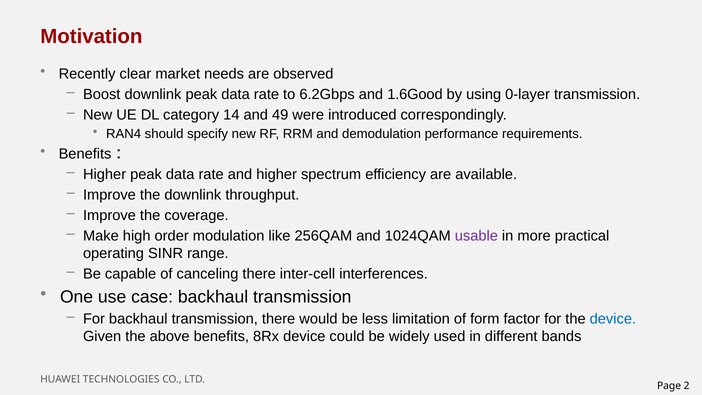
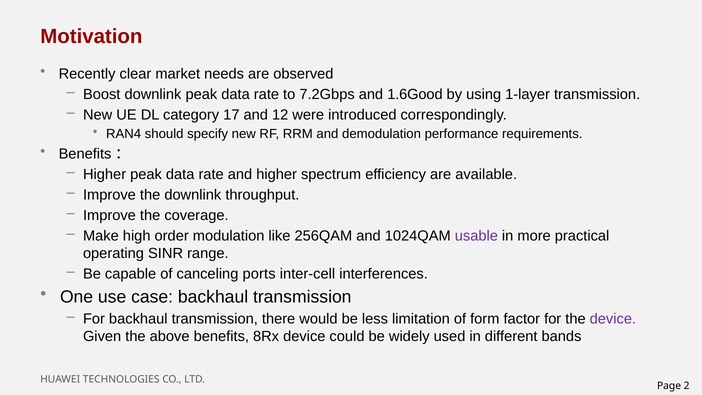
6.2Gbps: 6.2Gbps -> 7.2Gbps (327, 94)
0-layer: 0-layer -> 1-layer (528, 94)
14: 14 -> 17 (231, 115)
49: 49 -> 12 (280, 115)
canceling there: there -> ports (259, 274)
device colour: blue -> purple (613, 319)
